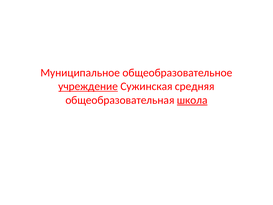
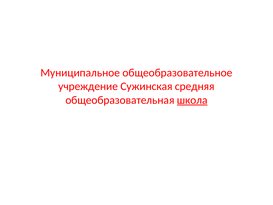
учреждение underline: present -> none (88, 86)
